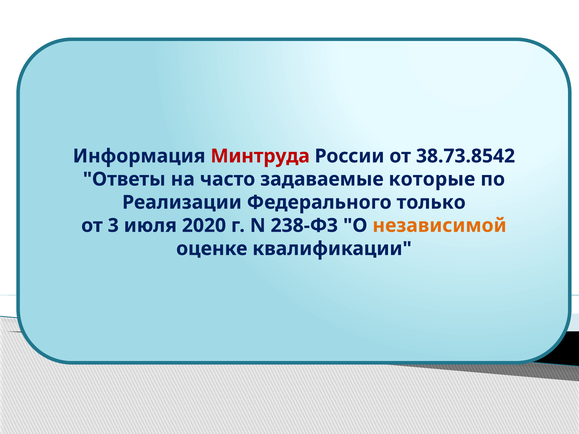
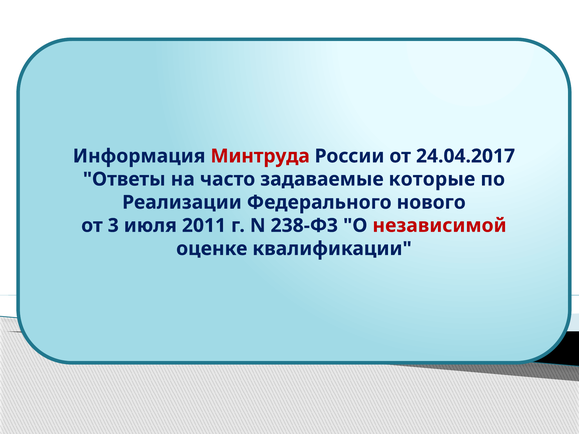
38.73.8542: 38.73.8542 -> 24.04.2017 (466, 156)
только: только -> нового (431, 202)
2020: 2020 -> 2011 (204, 226)
независимой colour: orange -> red (439, 226)
